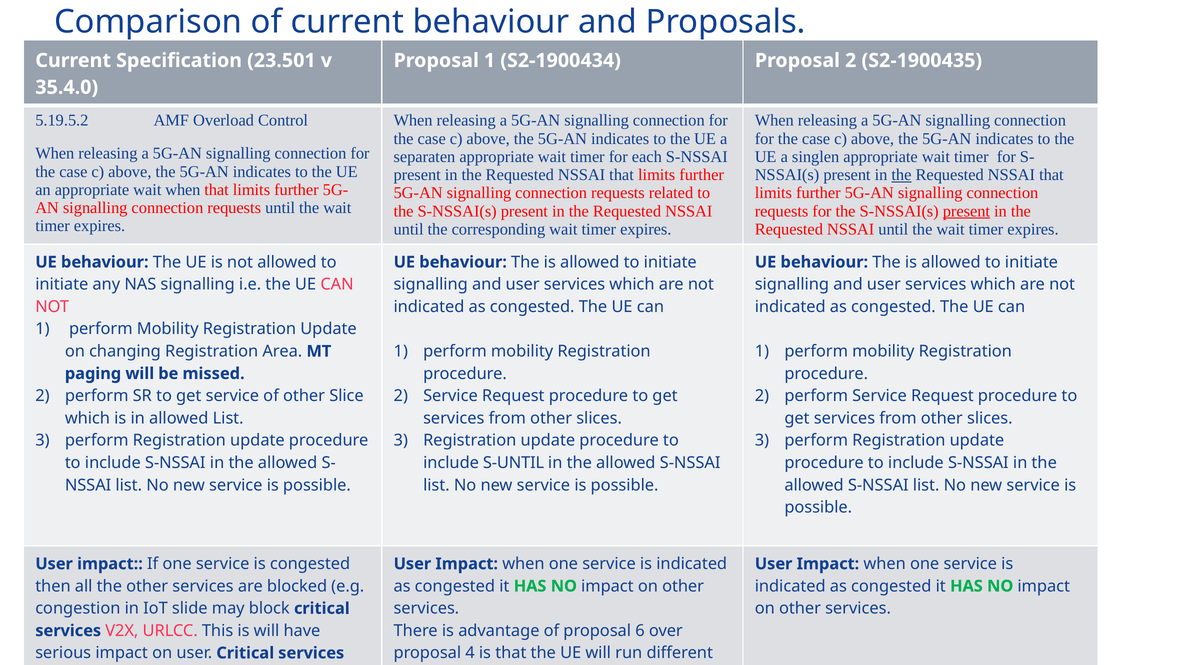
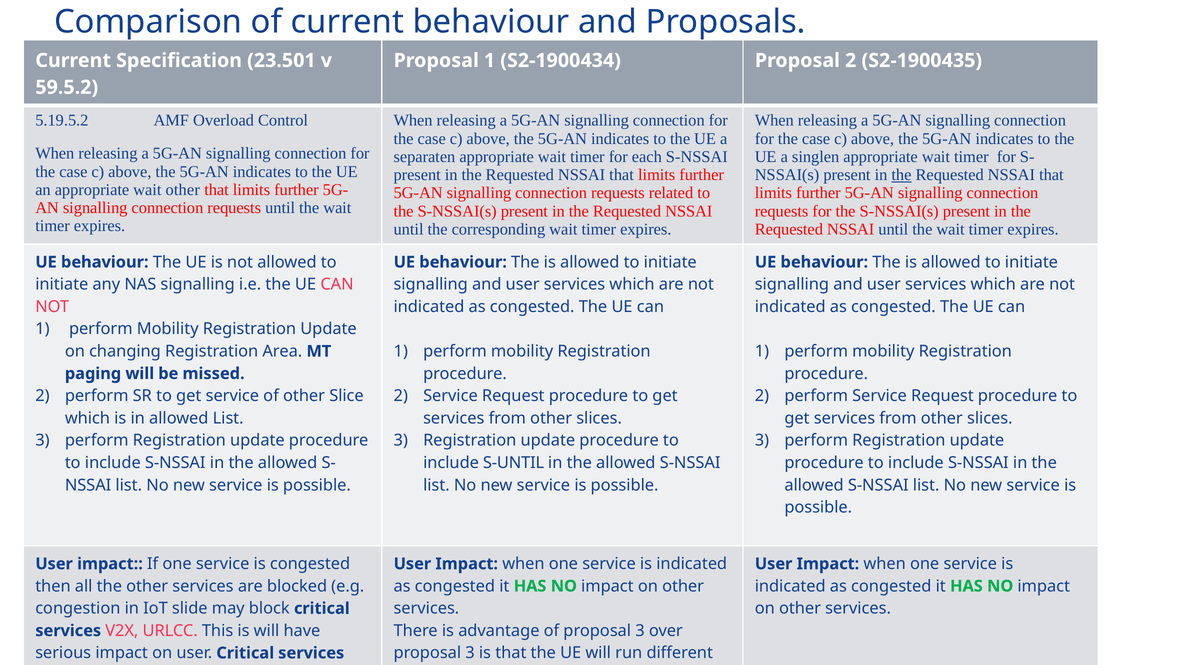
35.4.0: 35.4.0 -> 59.5.2 (67, 87)
wait when: when -> other (183, 190)
present underline: present -> none (966, 211)
of proposal 6: 6 -> 3 (640, 631)
4: 4 -> 3 (470, 653)
